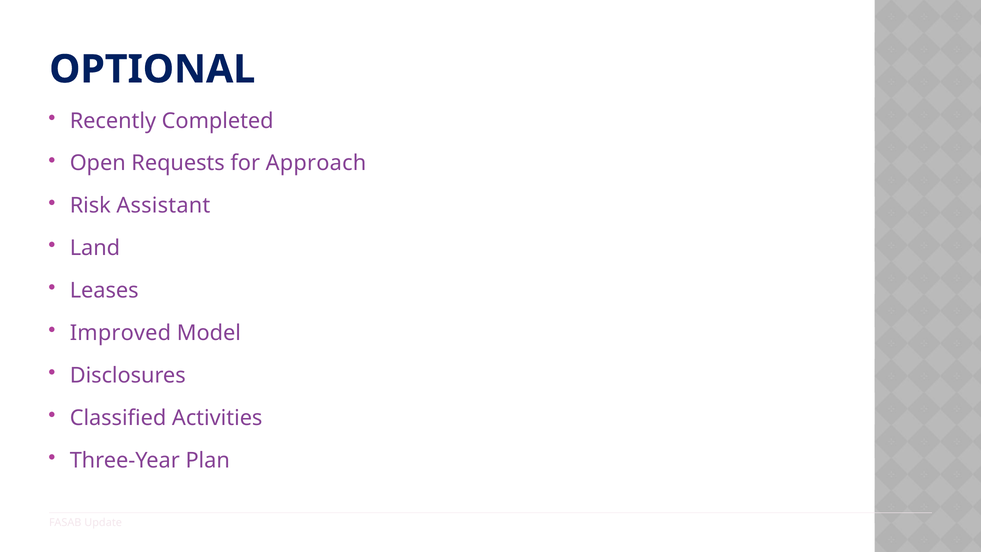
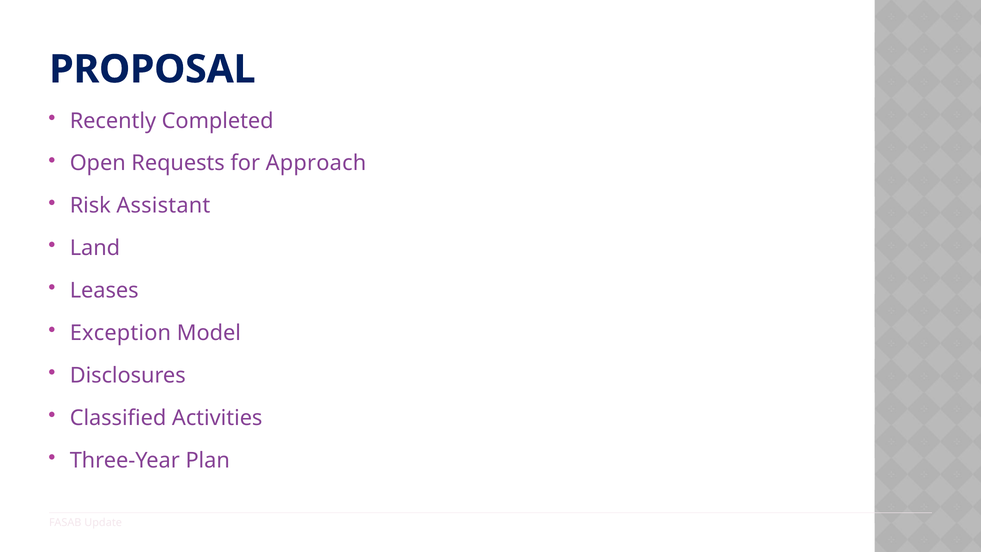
OPTIONAL: OPTIONAL -> PROPOSAL (152, 69)
Improved: Improved -> Exception (120, 333)
